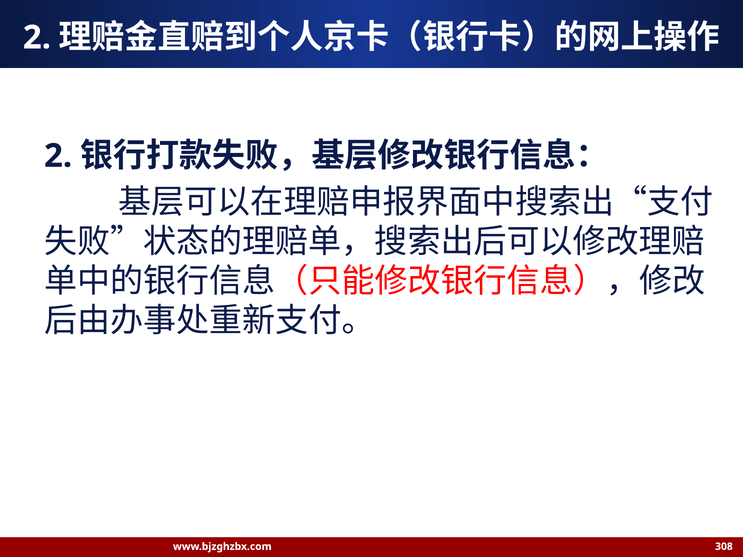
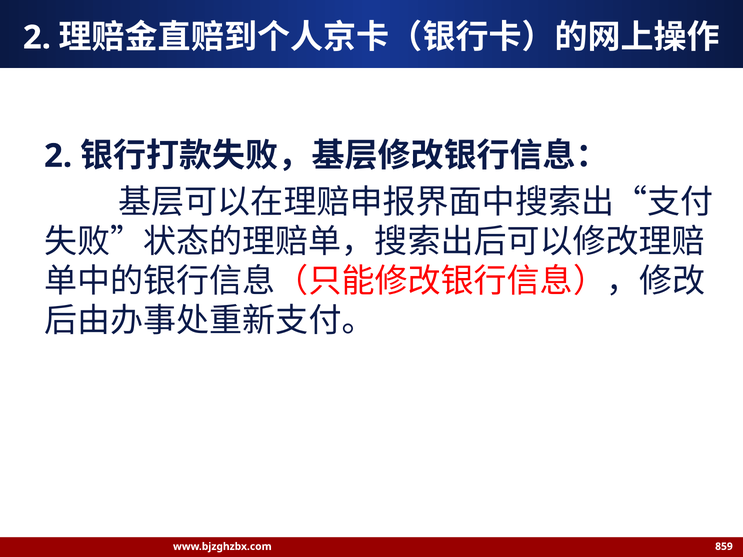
308: 308 -> 859 (724, 547)
